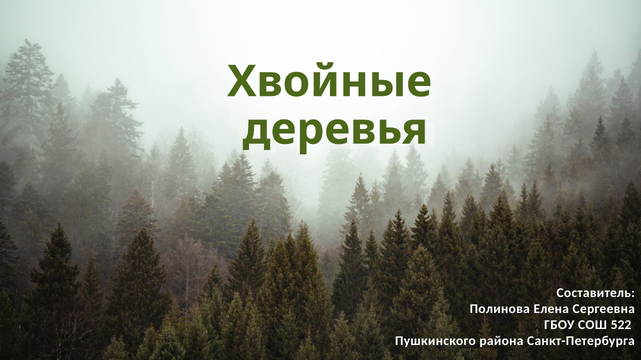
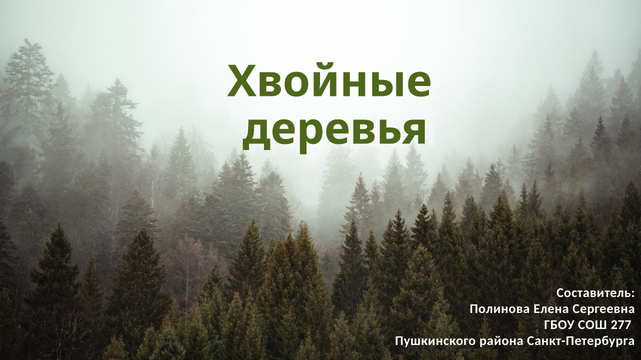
522: 522 -> 277 (621, 325)
